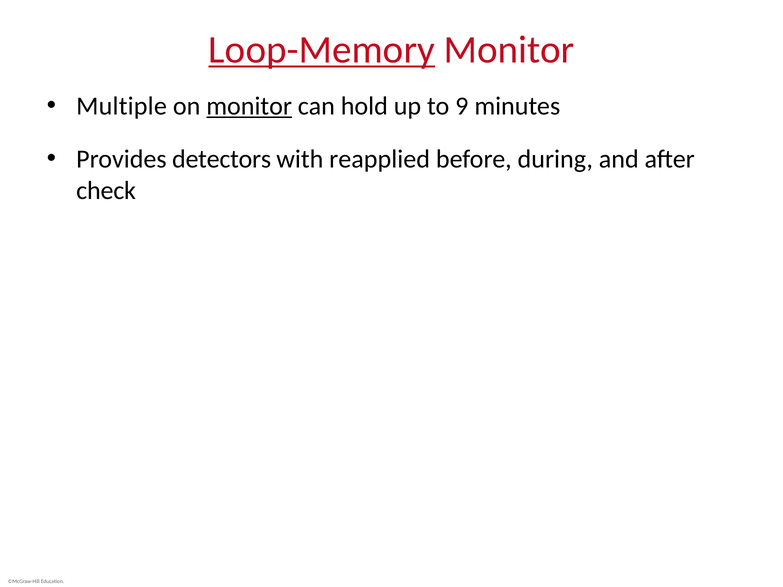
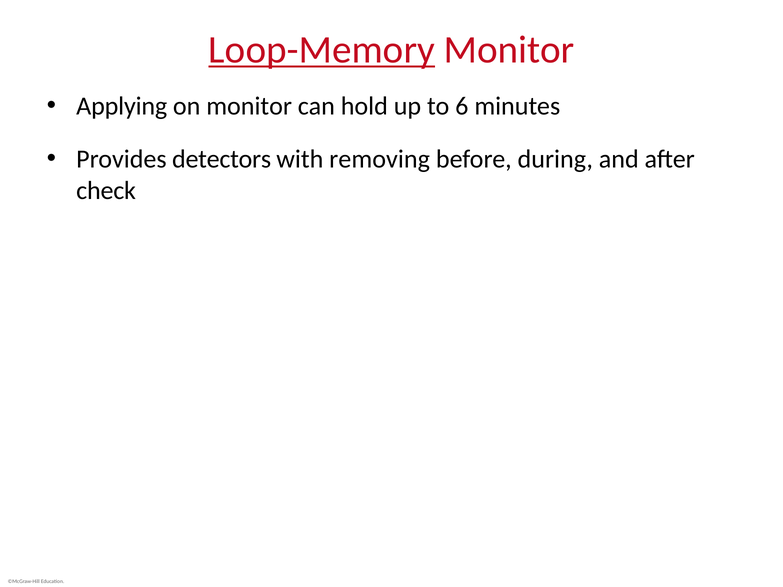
Multiple: Multiple -> Applying (122, 106)
monitor underline: present -> none (249, 106)
9: 9 -> 6 (462, 106)
reapplied: reapplied -> removing (380, 159)
